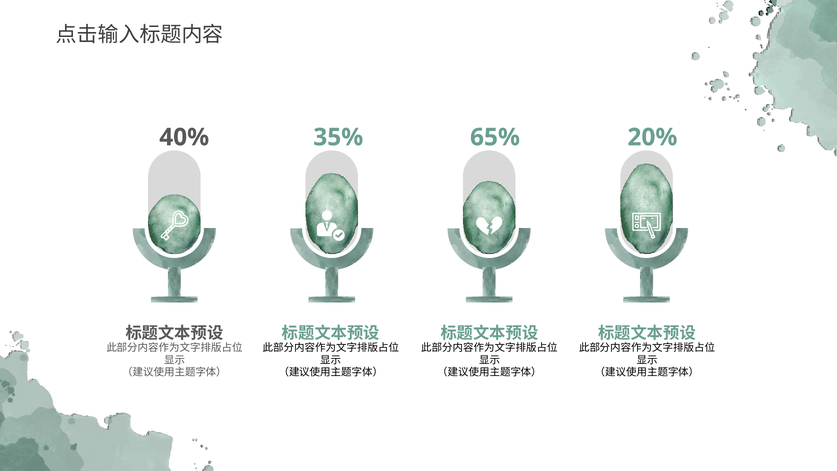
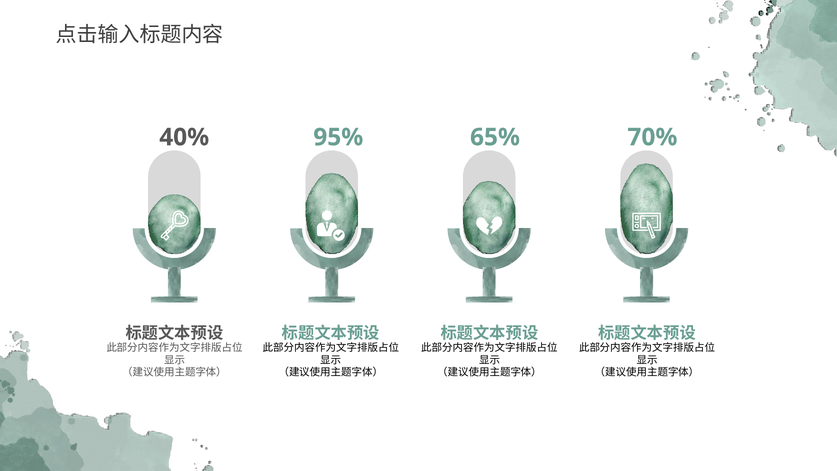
35%: 35% -> 95% (338, 137)
20%: 20% -> 70% (652, 137)
